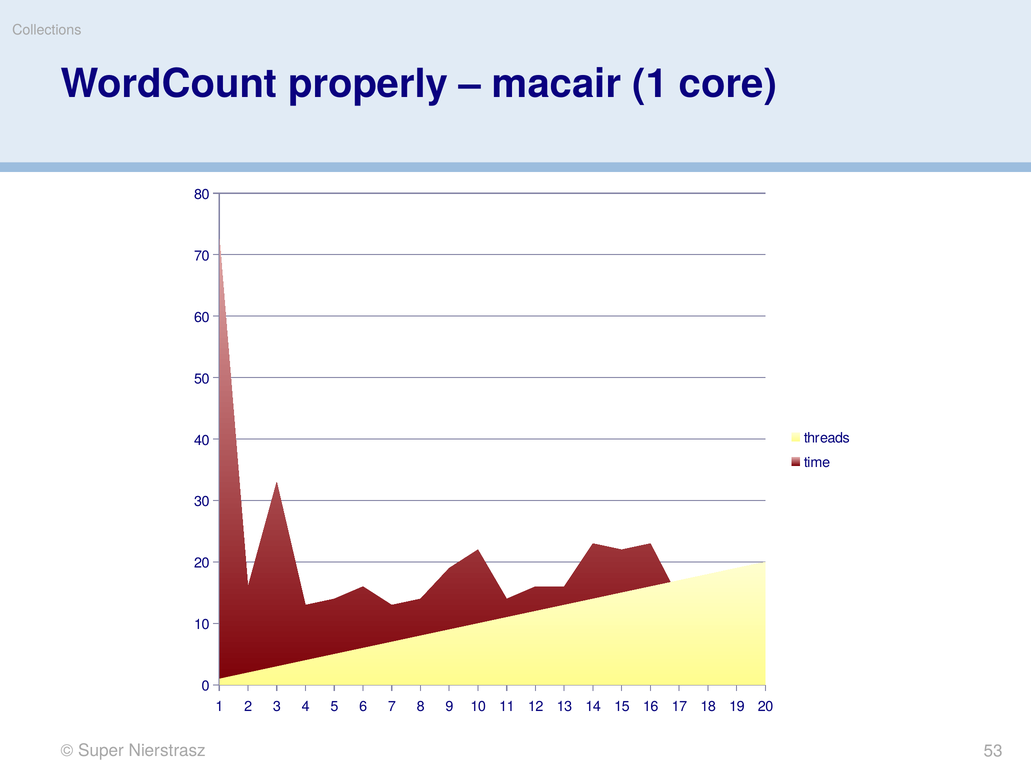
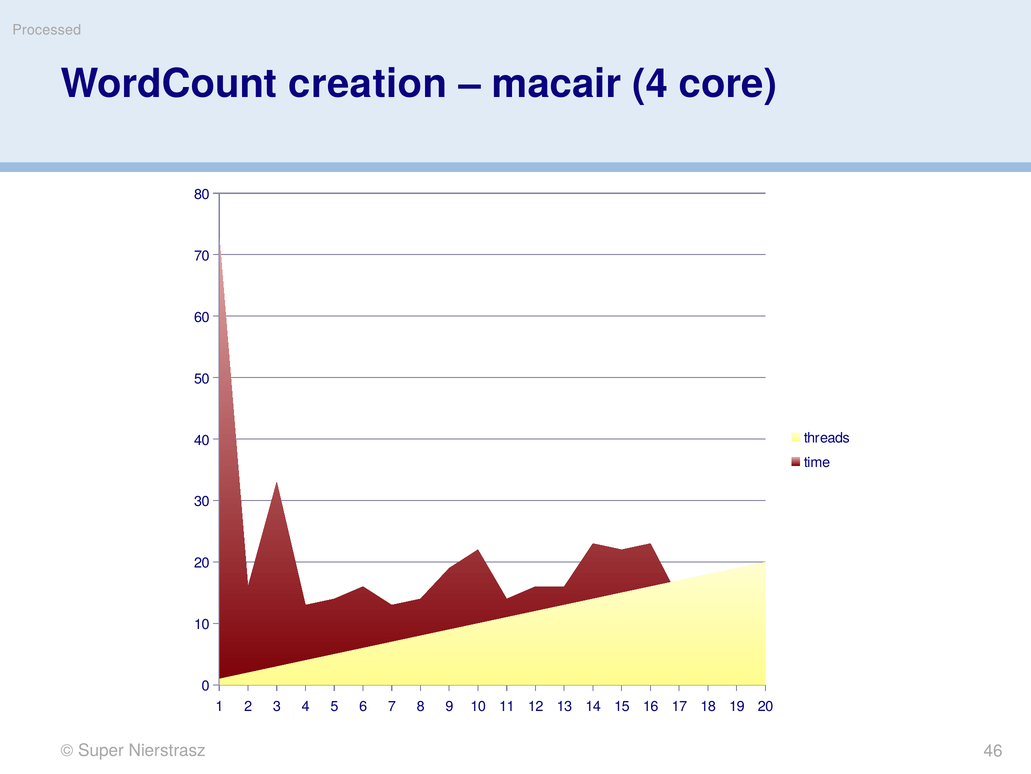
Collections: Collections -> Processed (47, 30)
properly: properly -> creation (368, 84)
macair 1: 1 -> 4 (650, 84)
53: 53 -> 46 (993, 750)
